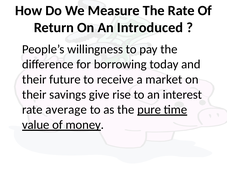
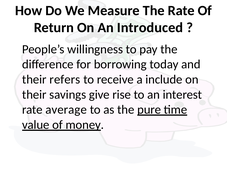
future: future -> refers (65, 80)
market: market -> include (164, 80)
